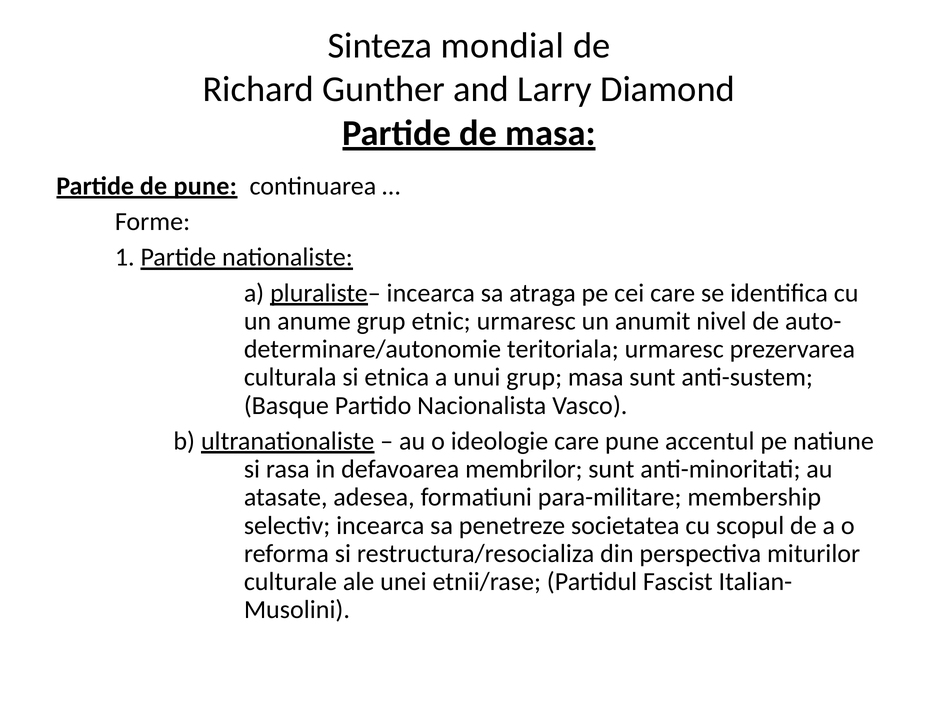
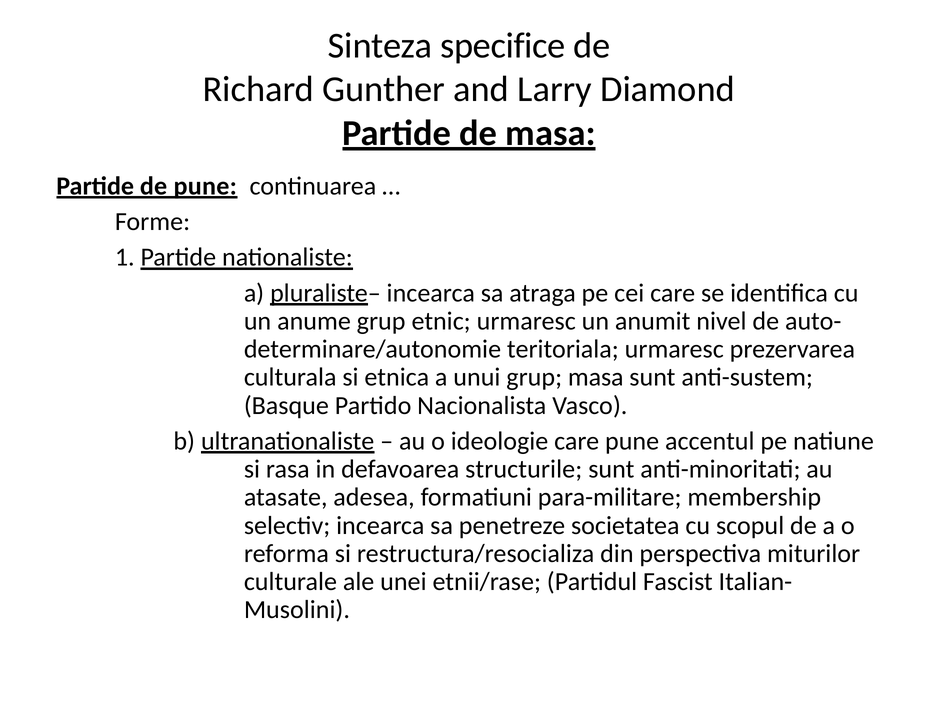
mondial: mondial -> specifice (503, 46)
membrilor: membrilor -> structurile (524, 470)
